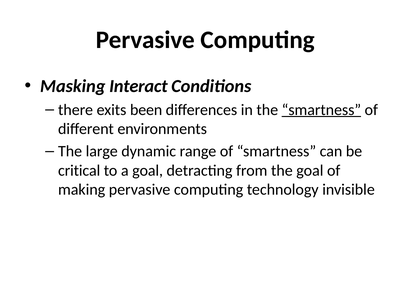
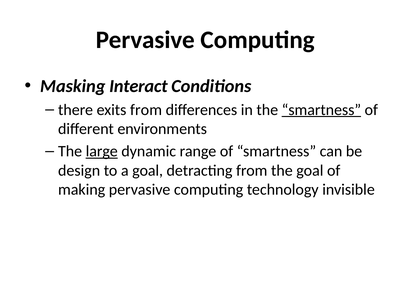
exits been: been -> from (146, 110)
large underline: none -> present (102, 151)
critical: critical -> design (79, 171)
